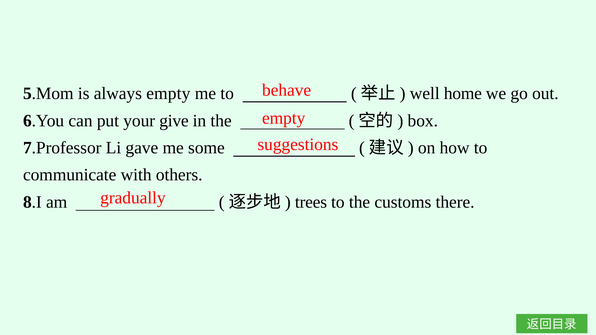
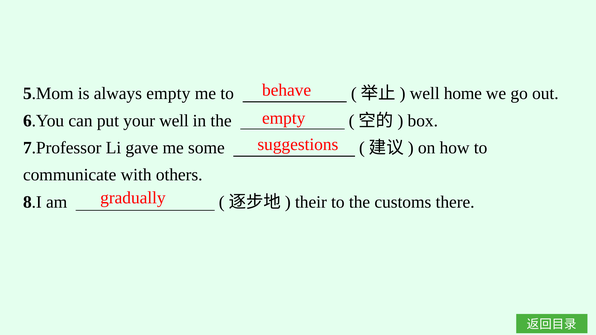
your give: give -> well (174, 121)
trees: trees -> their (311, 202)
